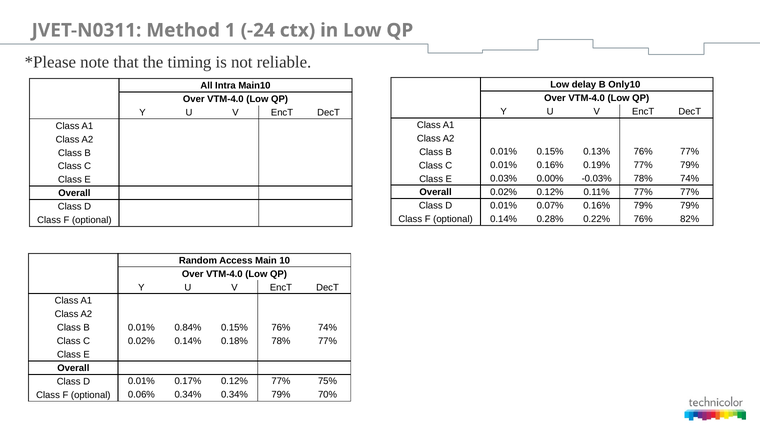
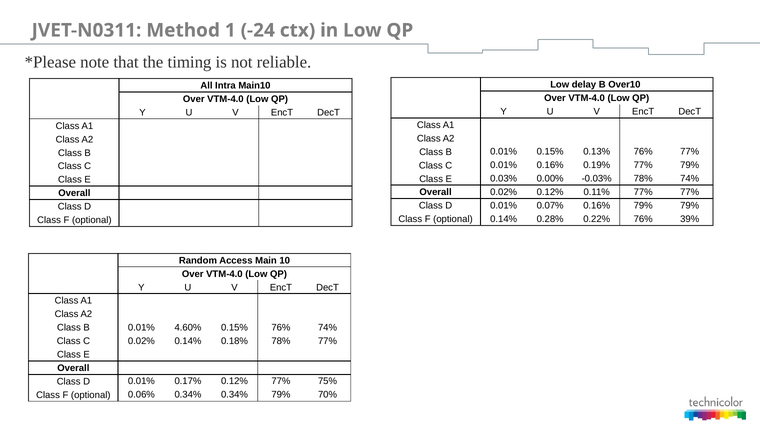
Only10: Only10 -> Over10 (624, 85)
82%: 82% -> 39% (690, 219)
0.84%: 0.84% -> 4.60% (188, 327)
